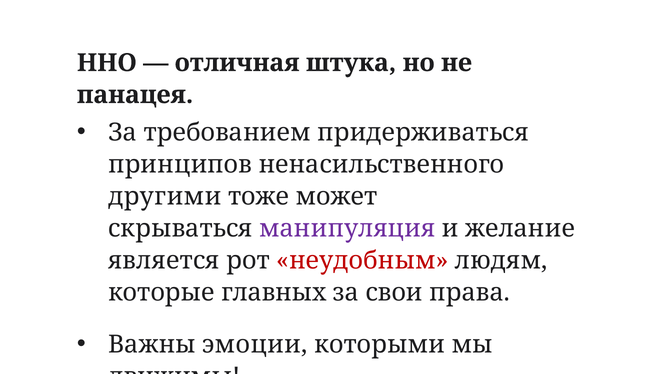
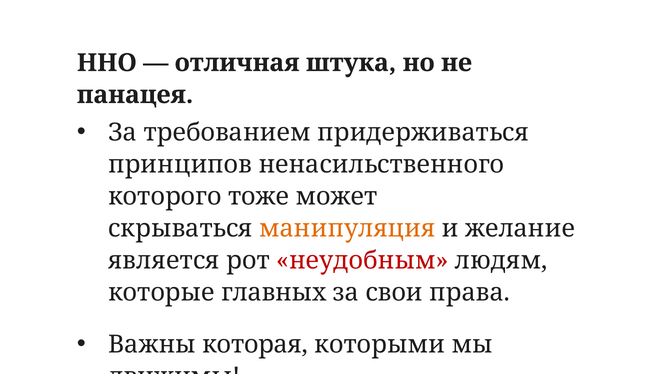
другими: другими -> которого (165, 197)
манипуляция colour: purple -> orange (347, 229)
эмоции: эмоции -> которая (255, 345)
